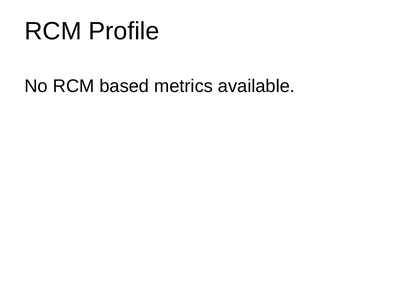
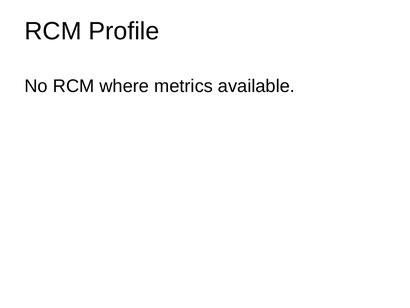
based: based -> where (124, 86)
